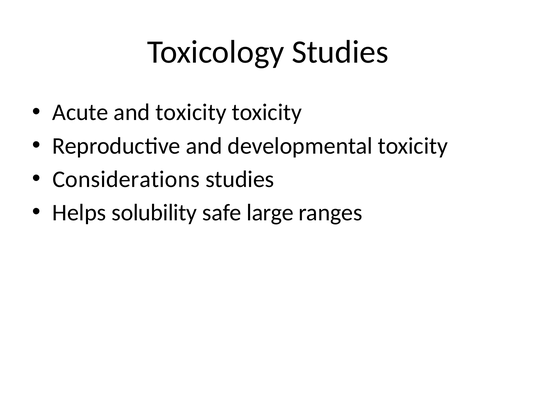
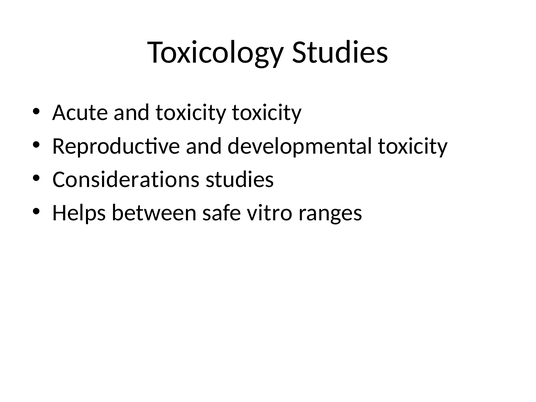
solubility: solubility -> between (154, 213)
large: large -> vitro (270, 213)
